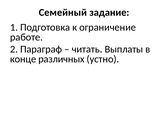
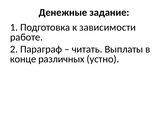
Семейный: Семейный -> Денежные (63, 12)
ограничение: ограничение -> зависимости (108, 27)
